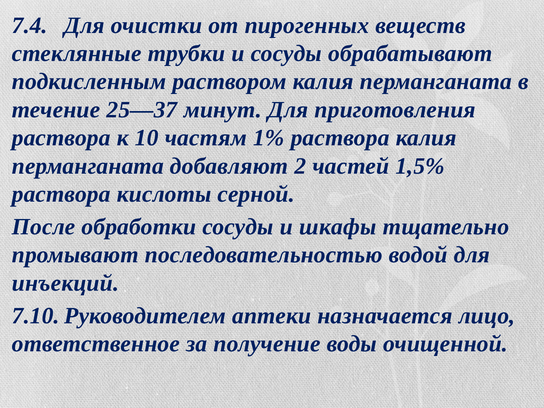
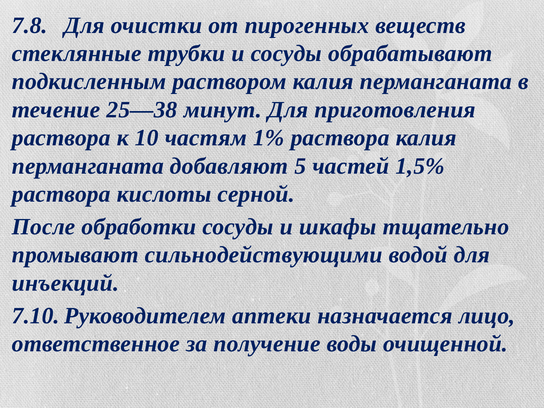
7.4: 7.4 -> 7.8 (30, 25)
25—37: 25—37 -> 25—38 (142, 110)
2: 2 -> 5 (300, 166)
последовательностью: последовательностью -> сильнодействующими (264, 255)
